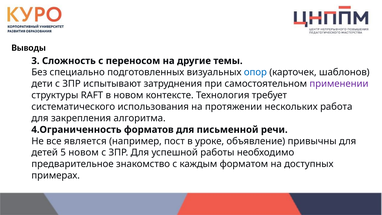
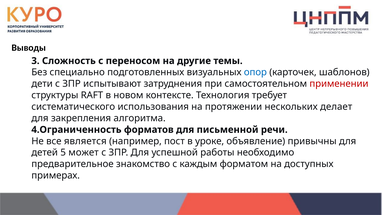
применении colour: purple -> red (339, 84)
работа: работа -> делает (336, 107)
5 новом: новом -> может (84, 153)
